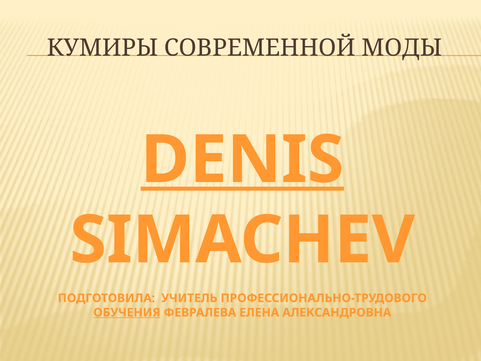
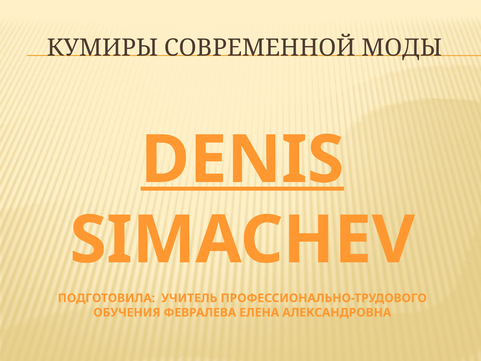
ОБУЧЕНИЯ underline: present -> none (127, 312)
